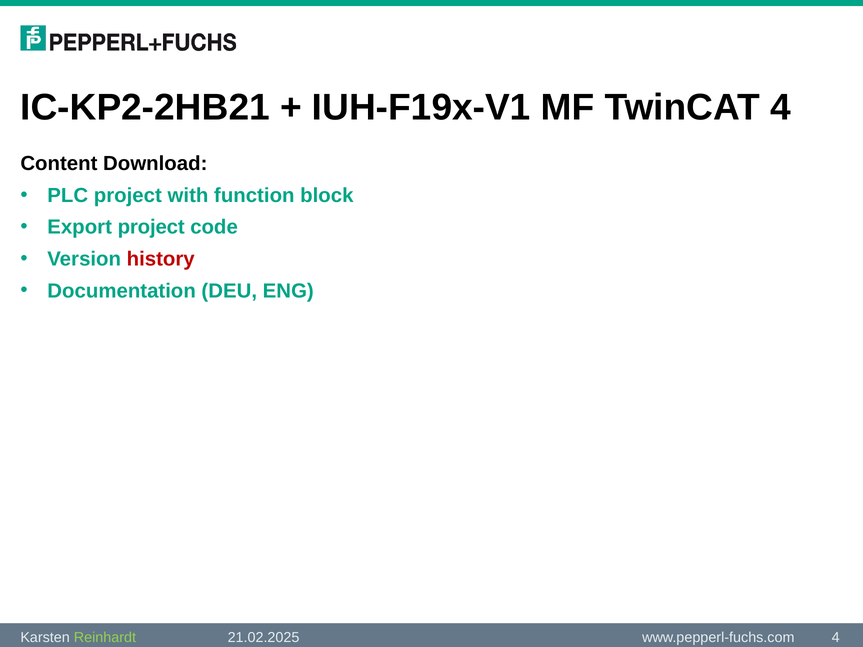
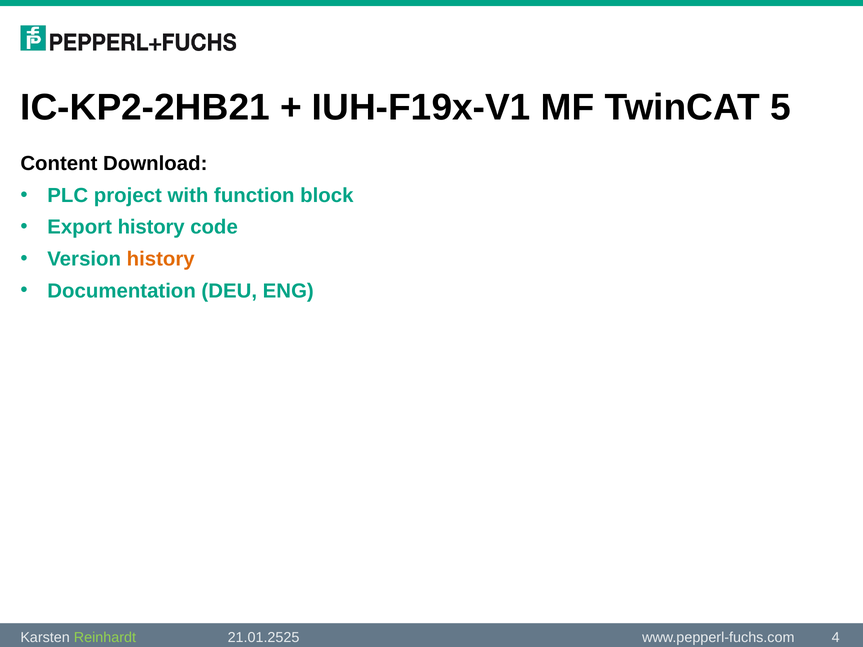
TwinCAT 4: 4 -> 5 (780, 107)
Export project: project -> history (151, 227)
history colour: red -> orange (161, 259)
21.02.2025: 21.02.2025 -> 21.01.2525 (264, 638)
